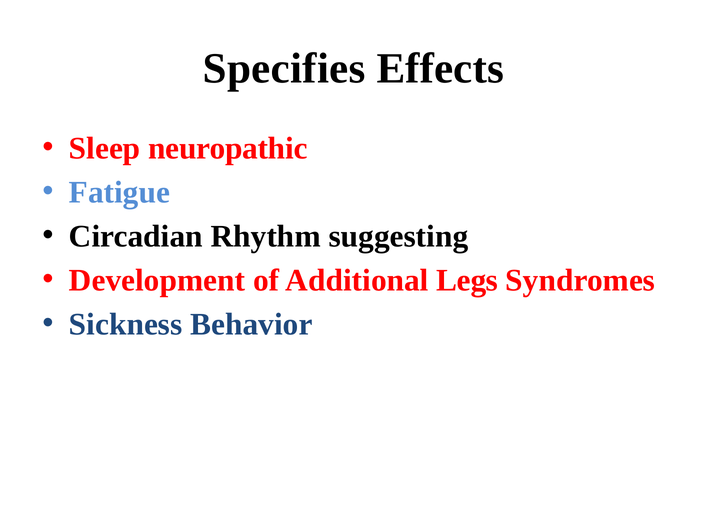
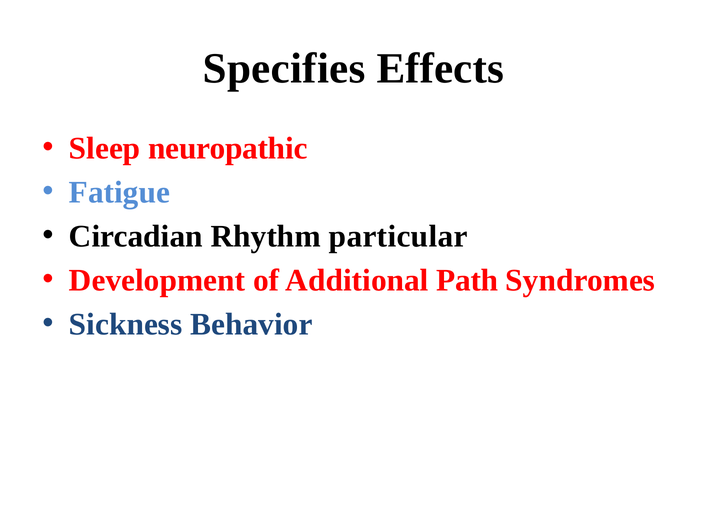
suggesting: suggesting -> particular (398, 236)
Legs: Legs -> Path (467, 280)
